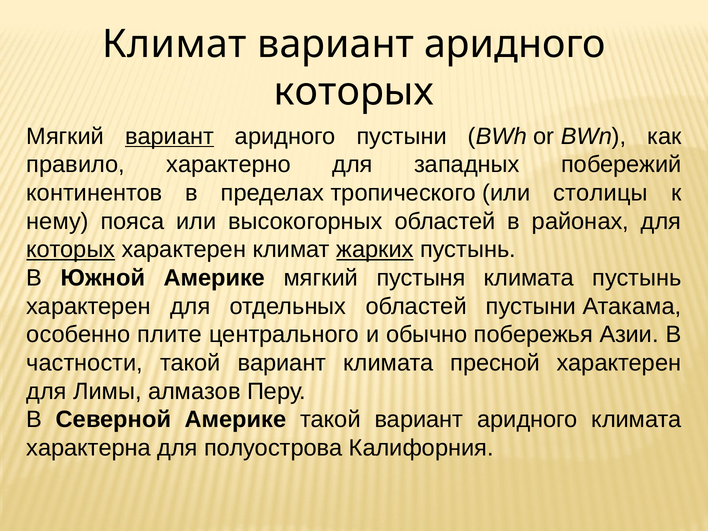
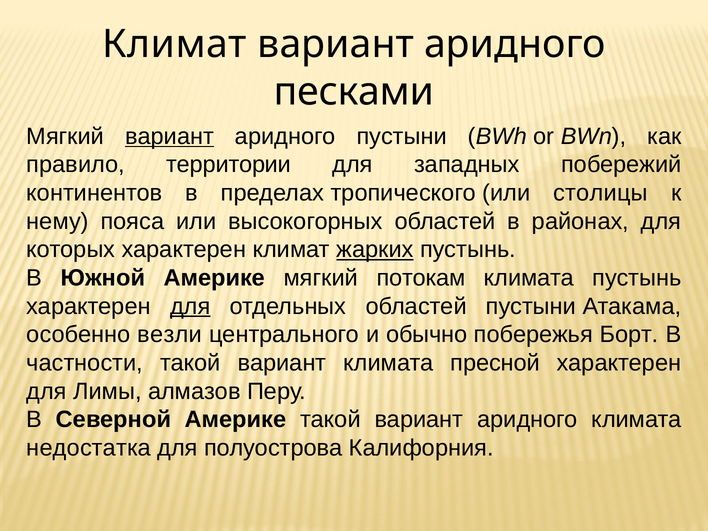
которых: которых -> песками (354, 92)
характерно: характерно -> территории (229, 165)
которых underline: present -> none (71, 250)
пустыня: пустыня -> потокам (421, 278)
для underline: none -> present (190, 306)
плите: плите -> везли (170, 335)
Азии: Азии -> Борт (629, 335)
характерна: характерна -> недостатка (89, 448)
